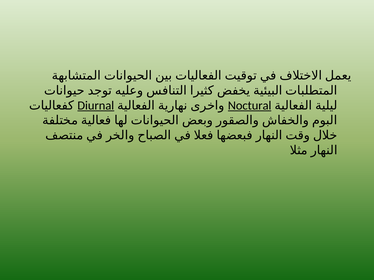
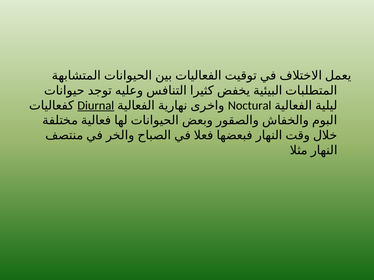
Noctural underline: present -> none (250, 106)
